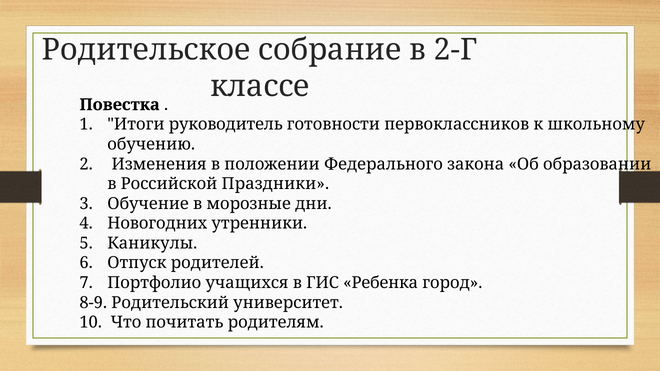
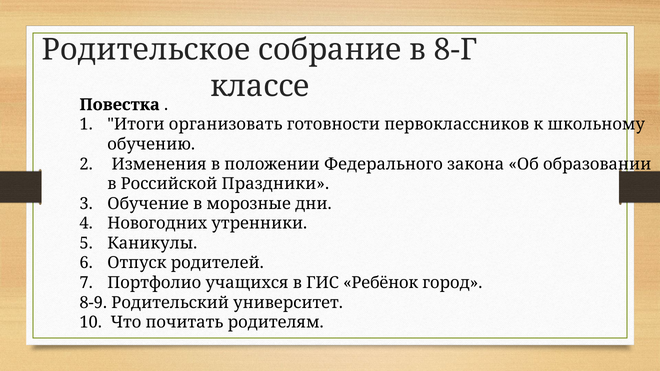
2-Г: 2-Г -> 8-Г (456, 50)
руководитель: руководитель -> организовать (226, 125)
Ребенка: Ребенка -> Ребёнок (381, 283)
